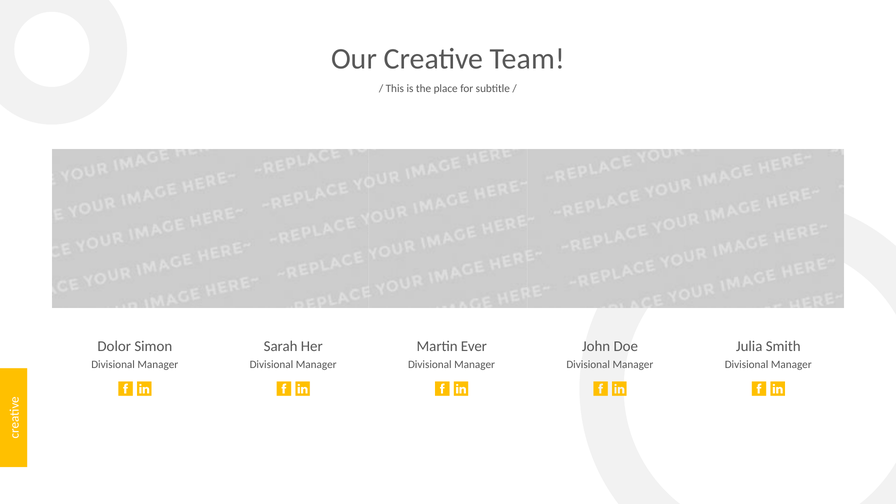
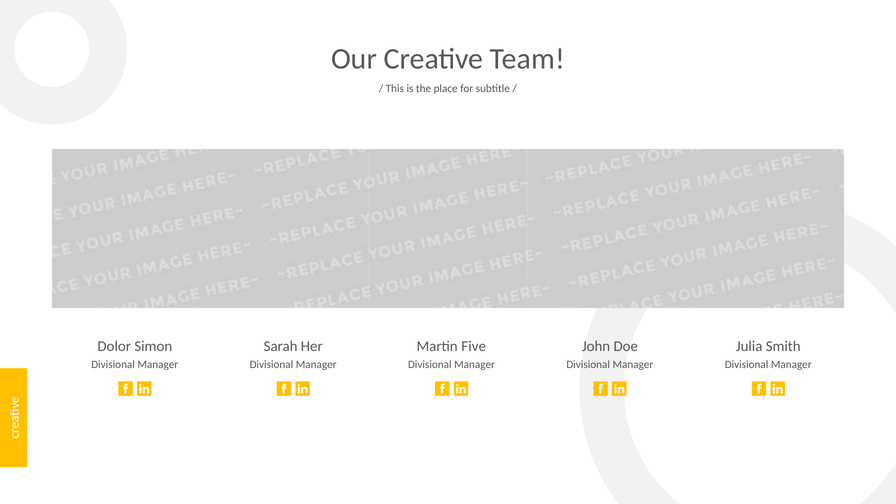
Ever: Ever -> Five (474, 346)
